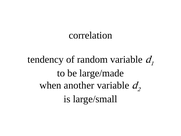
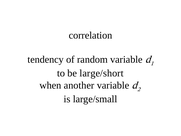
large/made: large/made -> large/short (102, 73)
